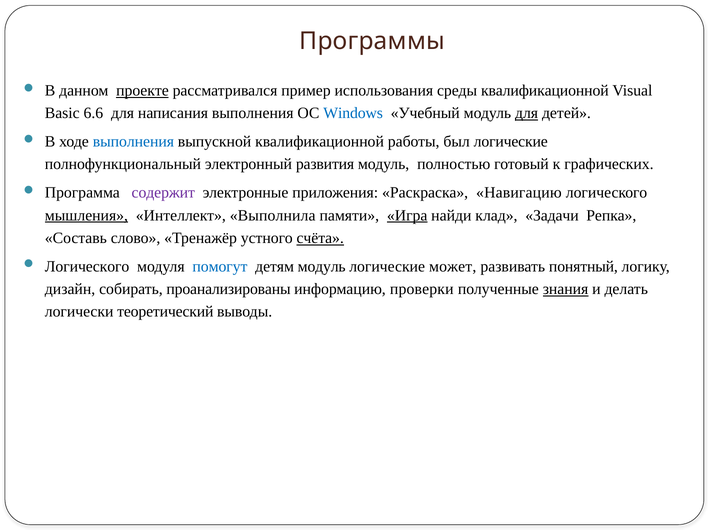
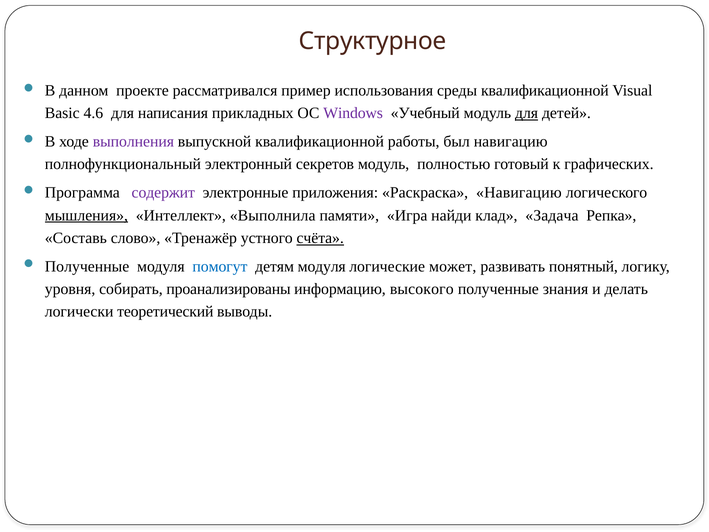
Программы: Программы -> Структурное (372, 41)
проекте underline: present -> none (142, 90)
6.6: 6.6 -> 4.6 (93, 113)
написания выполнения: выполнения -> прикладных (253, 113)
Windows colour: blue -> purple (353, 113)
выполнения colour: blue -> purple (133, 142)
был логические: логические -> навигацию (511, 142)
развития: развития -> секретов (325, 164)
Игра underline: present -> none (407, 215)
Задачи: Задачи -> Задача (552, 215)
Логического: Логического -> Полученные (87, 266)
детям модуль: модуль -> модуля (322, 266)
дизайн: дизайн -> уровня (70, 289)
проверки: проверки -> высокого (422, 289)
знания underline: present -> none (566, 289)
